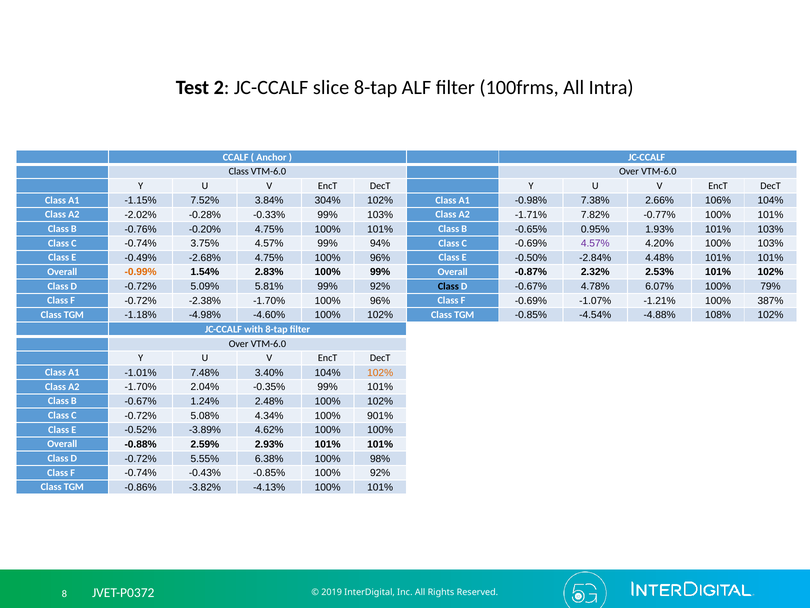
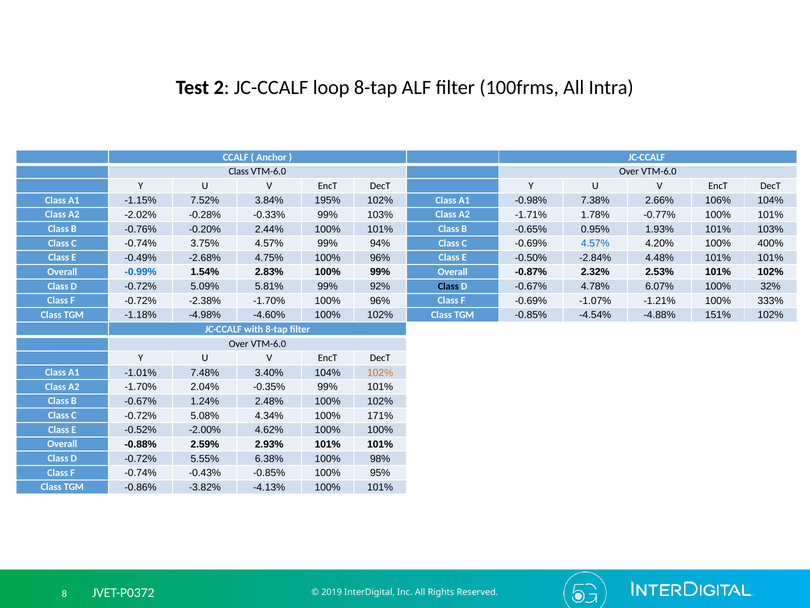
slice: slice -> loop (331, 87)
304%: 304% -> 195% (328, 200)
7.82%: 7.82% -> 1.78% (595, 215)
-0.20% 4.75%: 4.75% -> 2.44% (269, 229)
4.57% colour: purple -> blue (595, 243)
100% 103%: 103% -> 400% (771, 243)
-0.99% colour: orange -> blue (141, 272)
79%: 79% -> 32% (770, 286)
387%: 387% -> 333% (771, 301)
108%: 108% -> 151% (718, 315)
901%: 901% -> 171% (380, 415)
-3.89%: -3.89% -> -2.00% (205, 430)
100% 92%: 92% -> 95% (380, 473)
